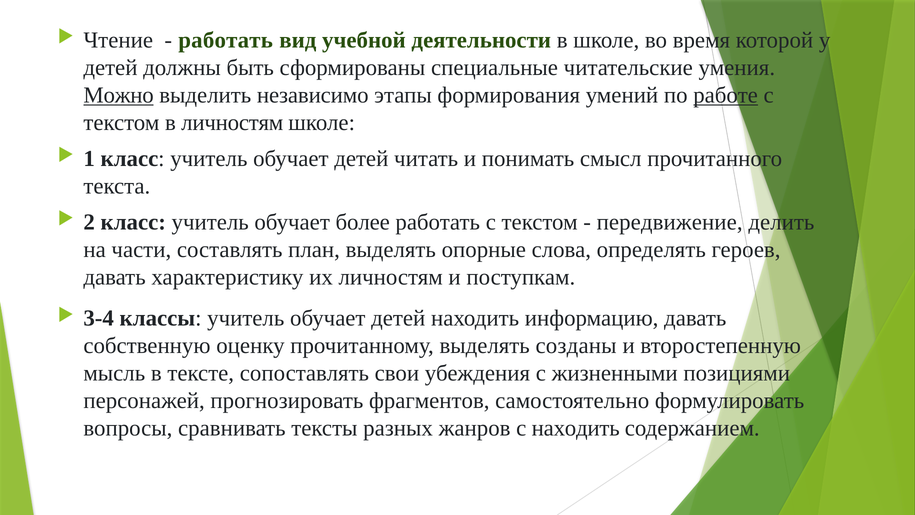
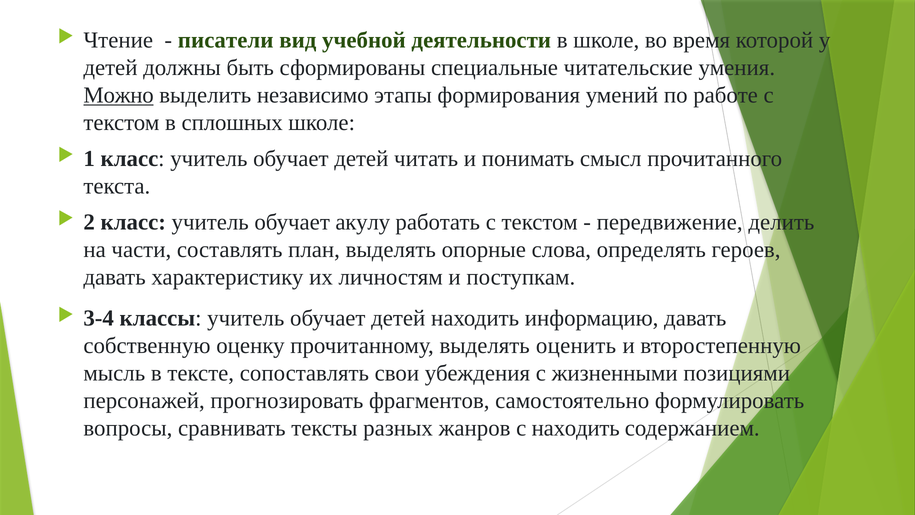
работать: работать -> писатели (226, 40)
работе underline: present -> none (726, 95)
в личностям: личностям -> сплошных (232, 122)
более: более -> акулу (363, 222)
созданы: созданы -> оценить (576, 346)
